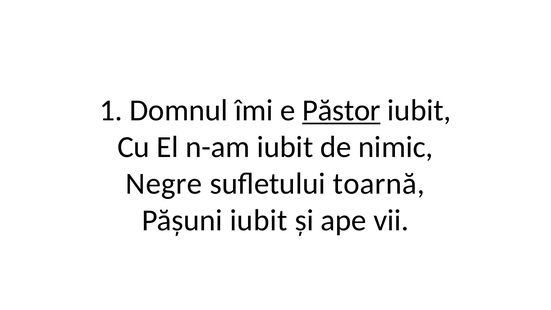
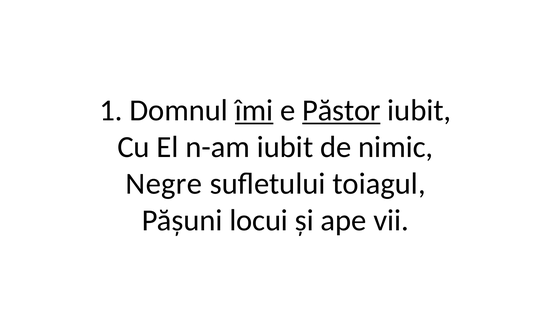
îmi underline: none -> present (254, 110)
toarnă: toarnă -> toiagul (379, 184)
Pășuni iubit: iubit -> locui (259, 220)
